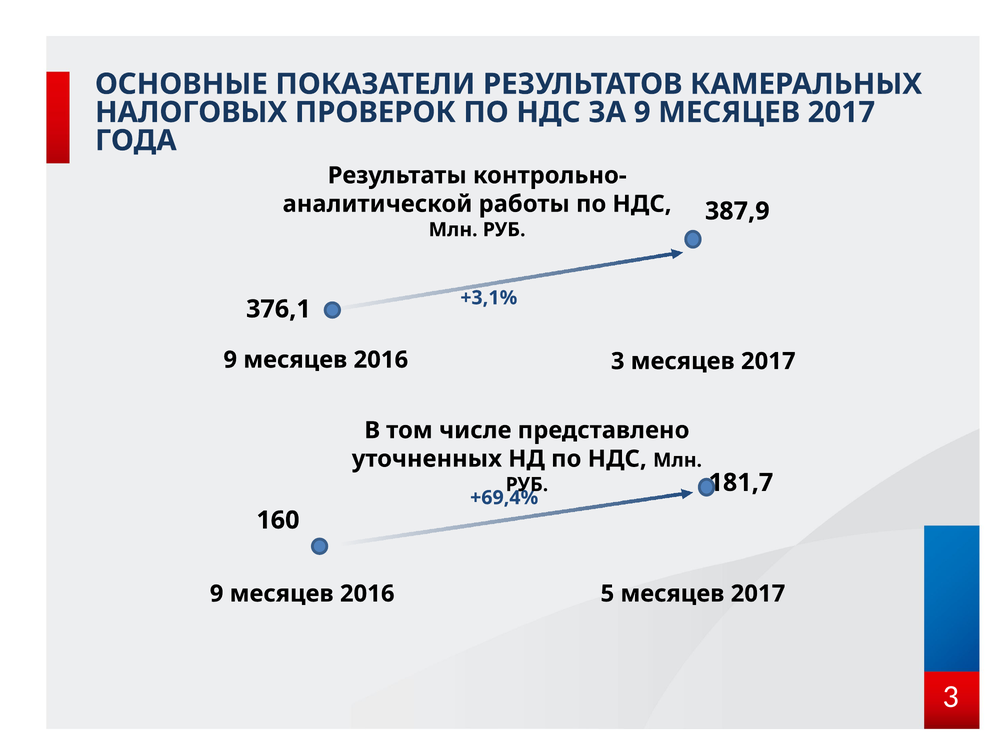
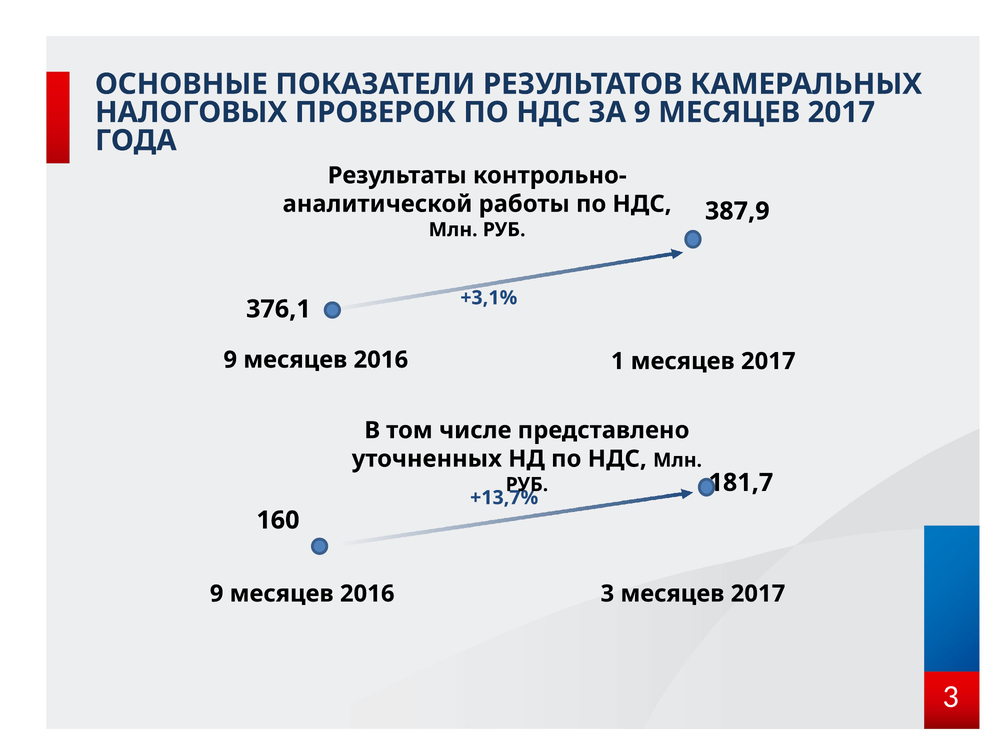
2016 3: 3 -> 1 (618, 361)
+69,4%: +69,4% -> +13,7% (504, 498)
2016 5: 5 -> 3 (607, 594)
